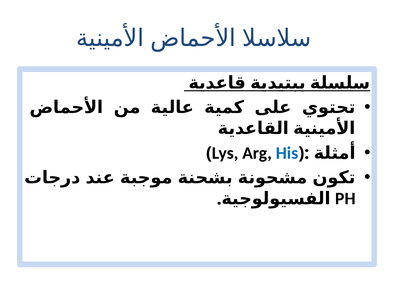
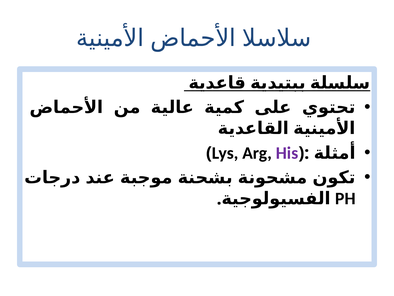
His colour: blue -> purple (287, 153)
